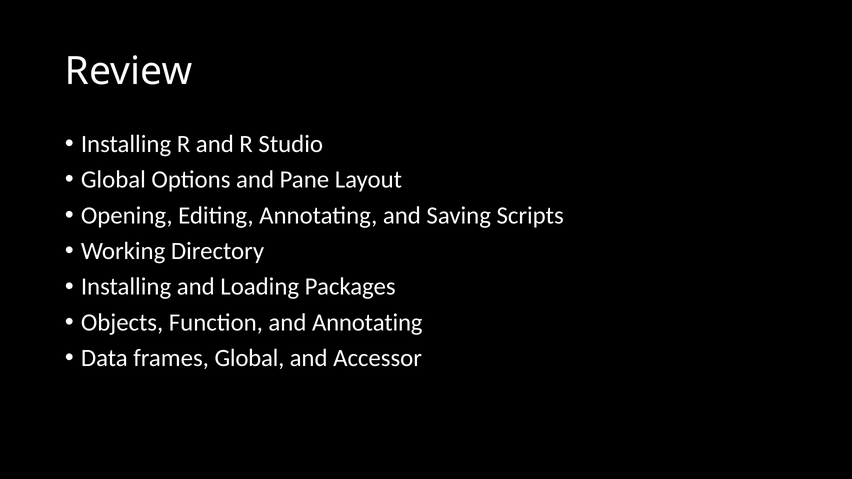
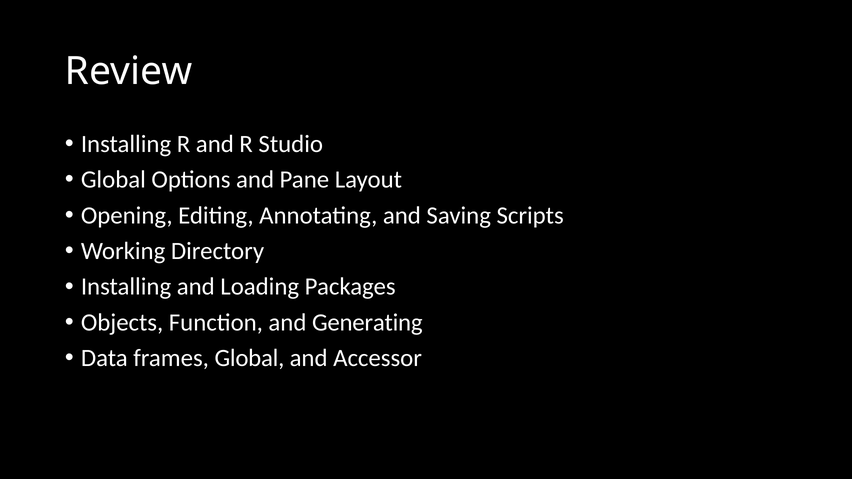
and Annotating: Annotating -> Generating (367, 323)
